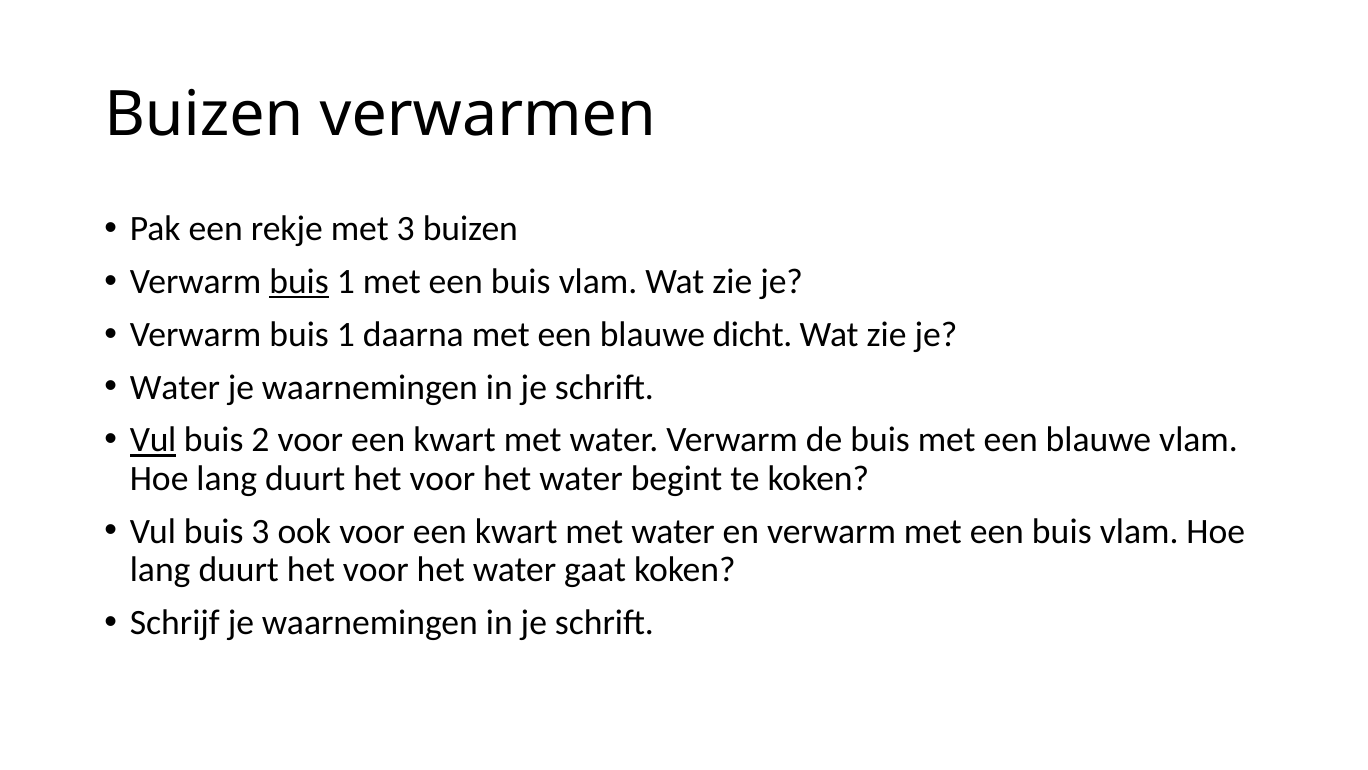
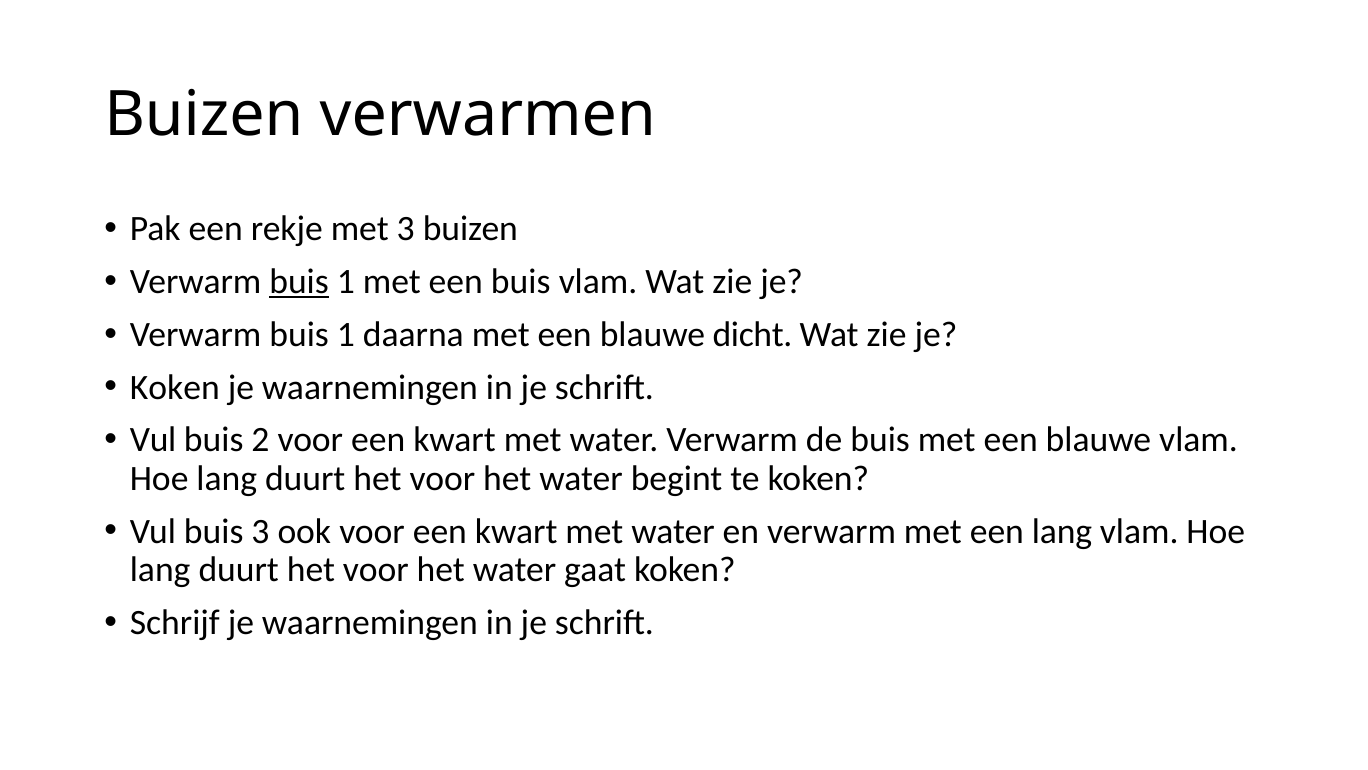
Water: Water -> Koken (175, 387)
Vul underline: present -> none (153, 440)
verwarm met een buis: buis -> lang (1062, 531)
